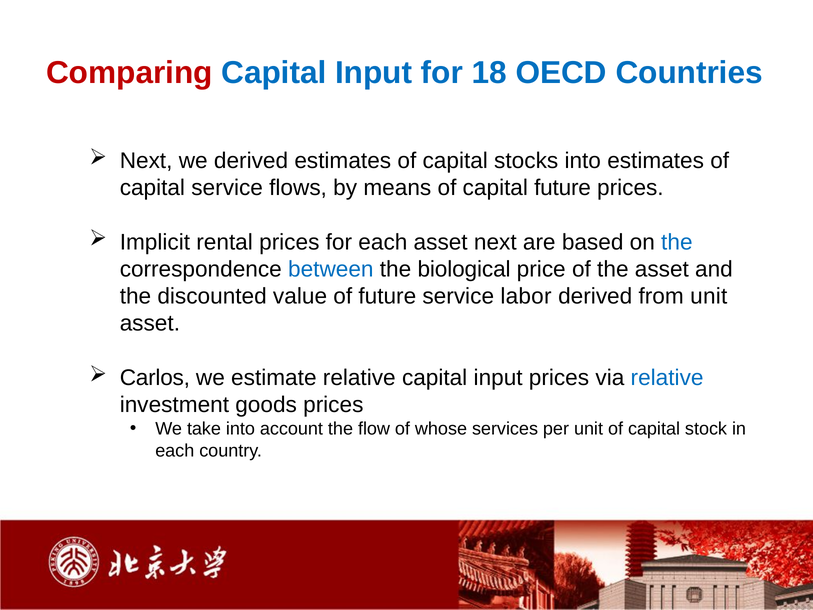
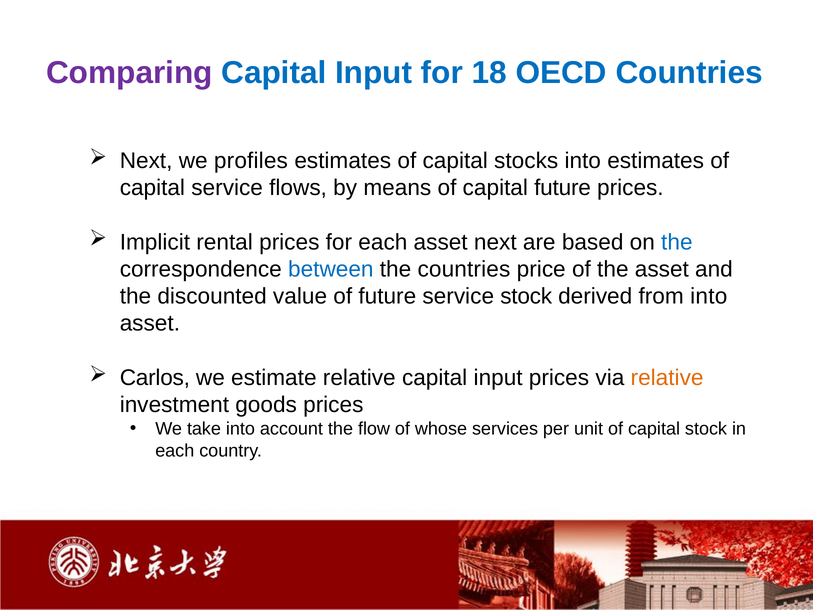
Comparing colour: red -> purple (129, 73)
we derived: derived -> profiles (251, 161)
the biological: biological -> countries (464, 269)
service labor: labor -> stock (526, 296)
from unit: unit -> into (709, 296)
relative colour: blue -> orange (667, 378)
